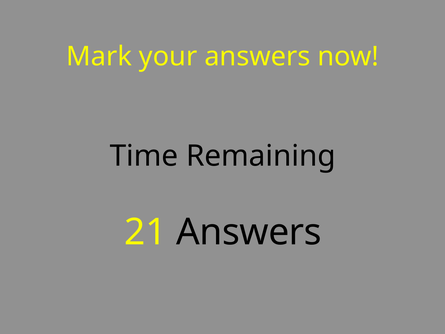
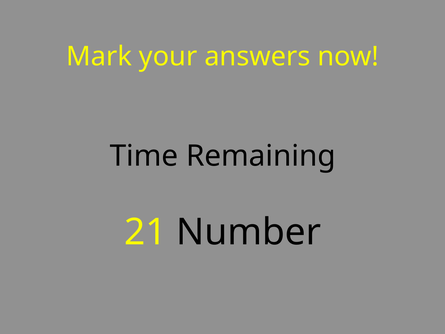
21 Answers: Answers -> Number (249, 232)
